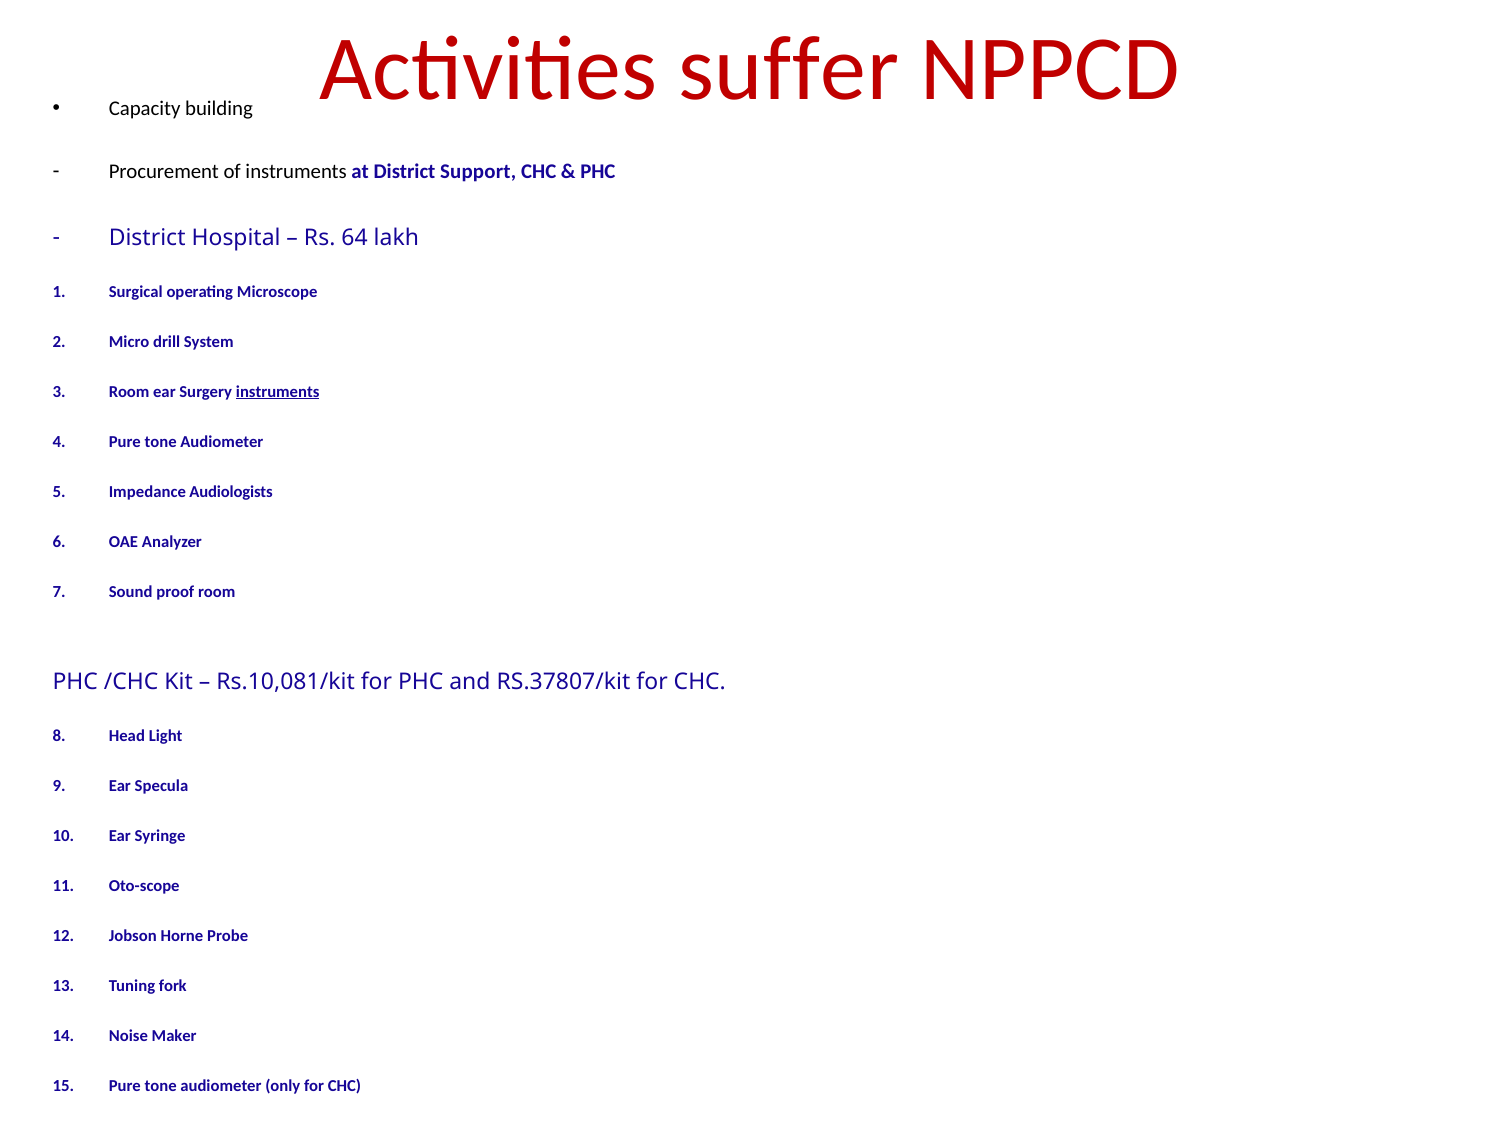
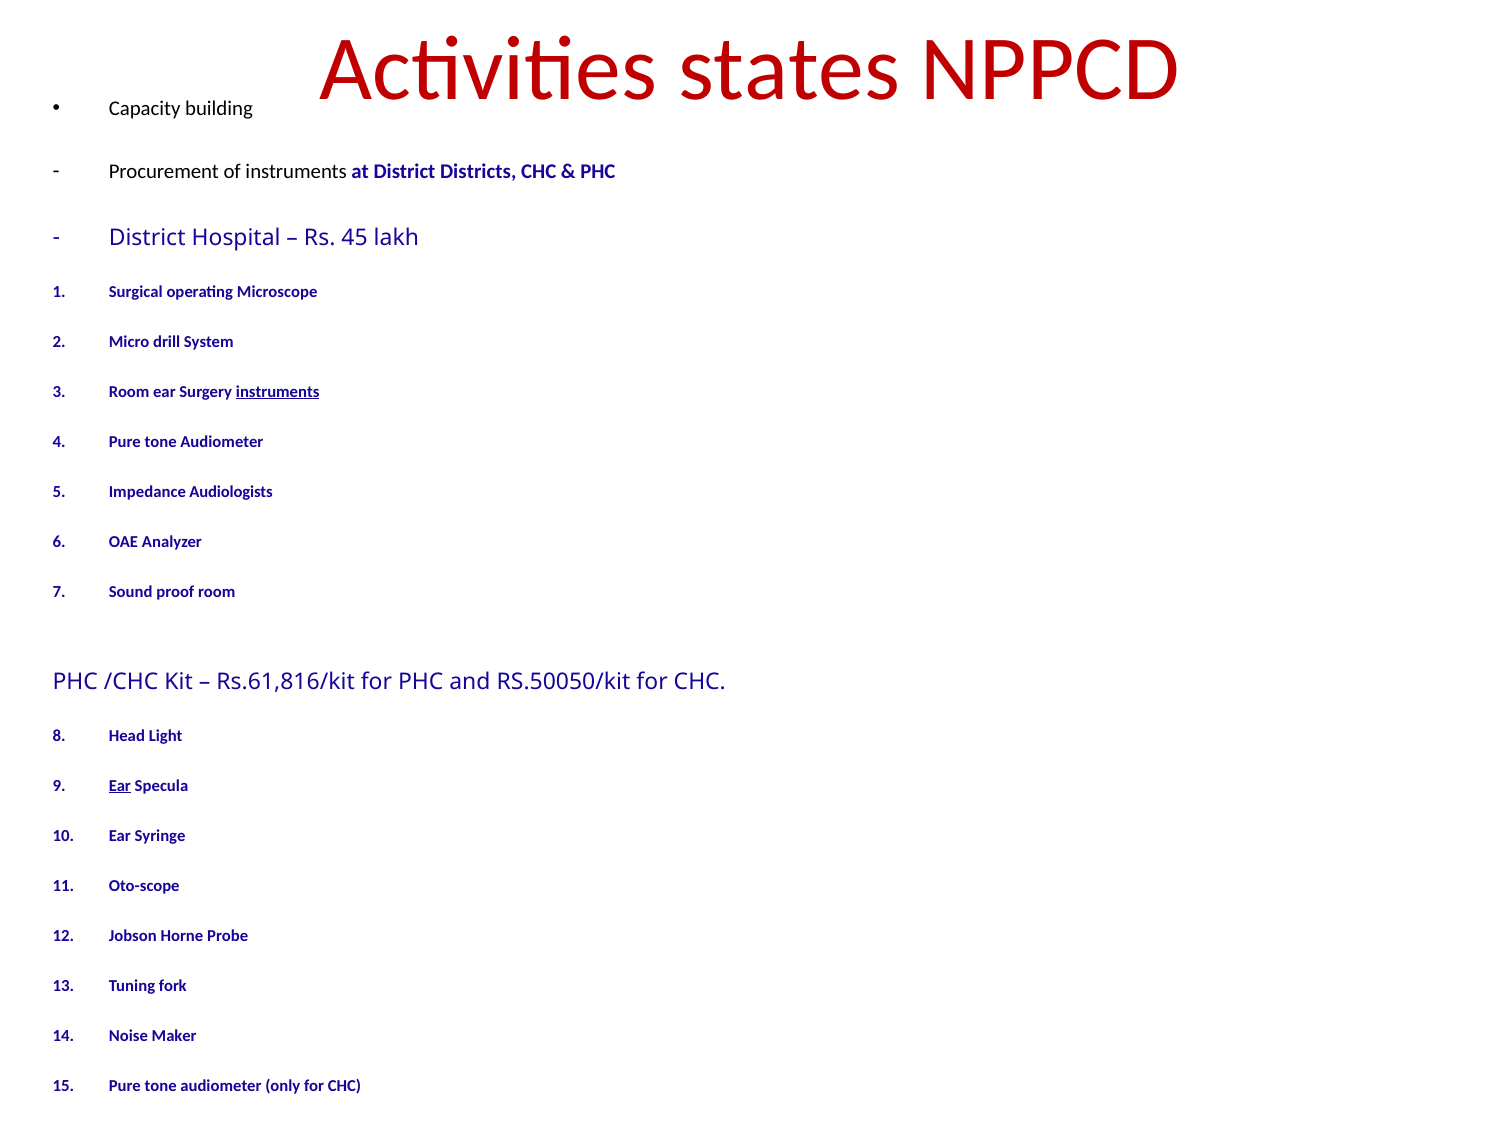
suffer: suffer -> states (789, 69)
Support: Support -> Districts (478, 172)
64: 64 -> 45 (355, 238)
Rs.10,081/kit: Rs.10,081/kit -> Rs.61,816/kit (286, 682)
RS.37807/kit: RS.37807/kit -> RS.50050/kit (564, 682)
Ear underline: none -> present (120, 786)
